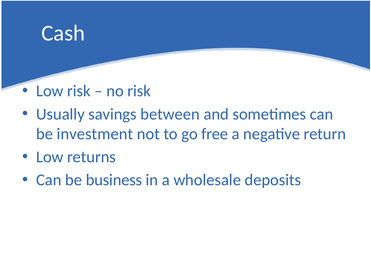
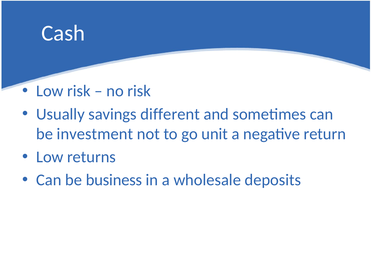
between: between -> different (170, 114)
free: free -> unit (215, 134)
